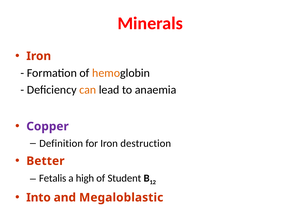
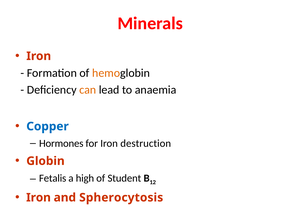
Copper colour: purple -> blue (48, 127)
Definition: Definition -> Hormones (61, 144)
Better: Better -> Globin (45, 161)
Into: Into -> Iron (38, 198)
Megaloblastic: Megaloblastic -> Spherocytosis (121, 198)
